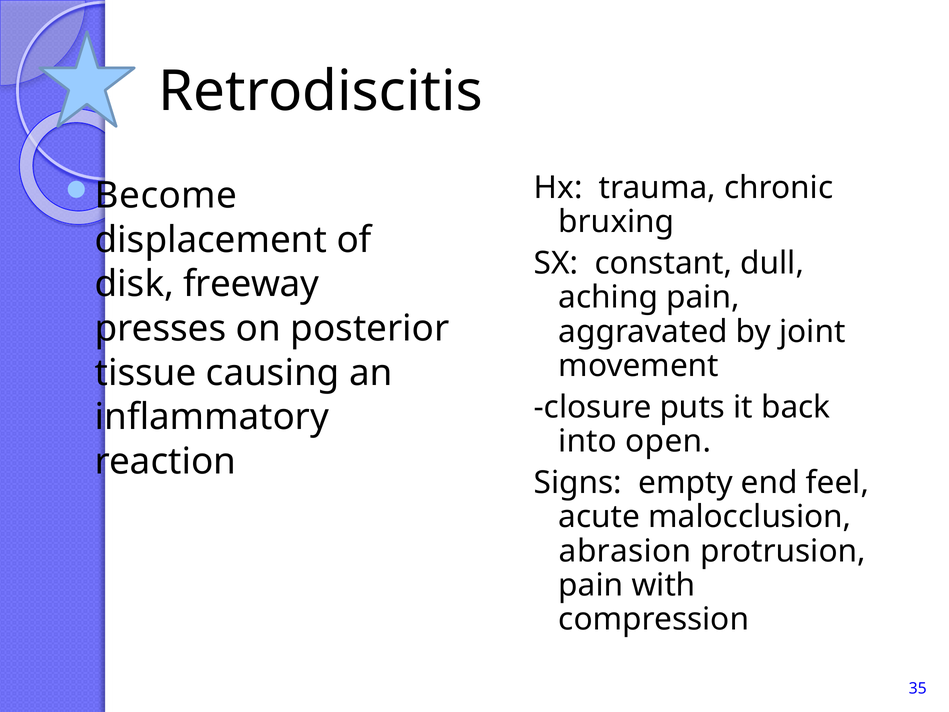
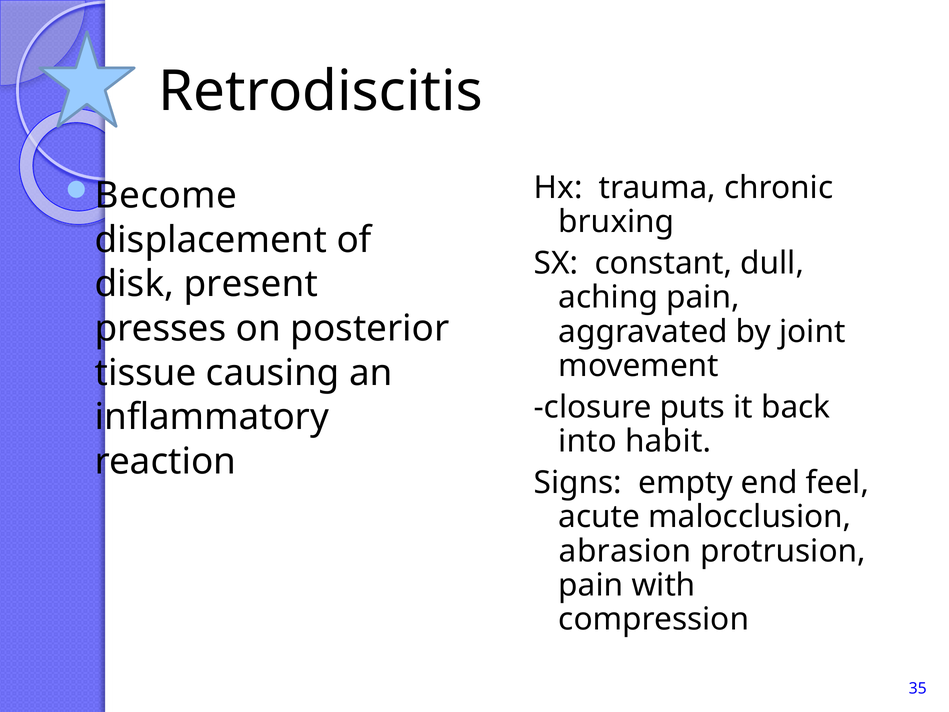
freeway: freeway -> present (251, 284)
open: open -> habit (668, 441)
